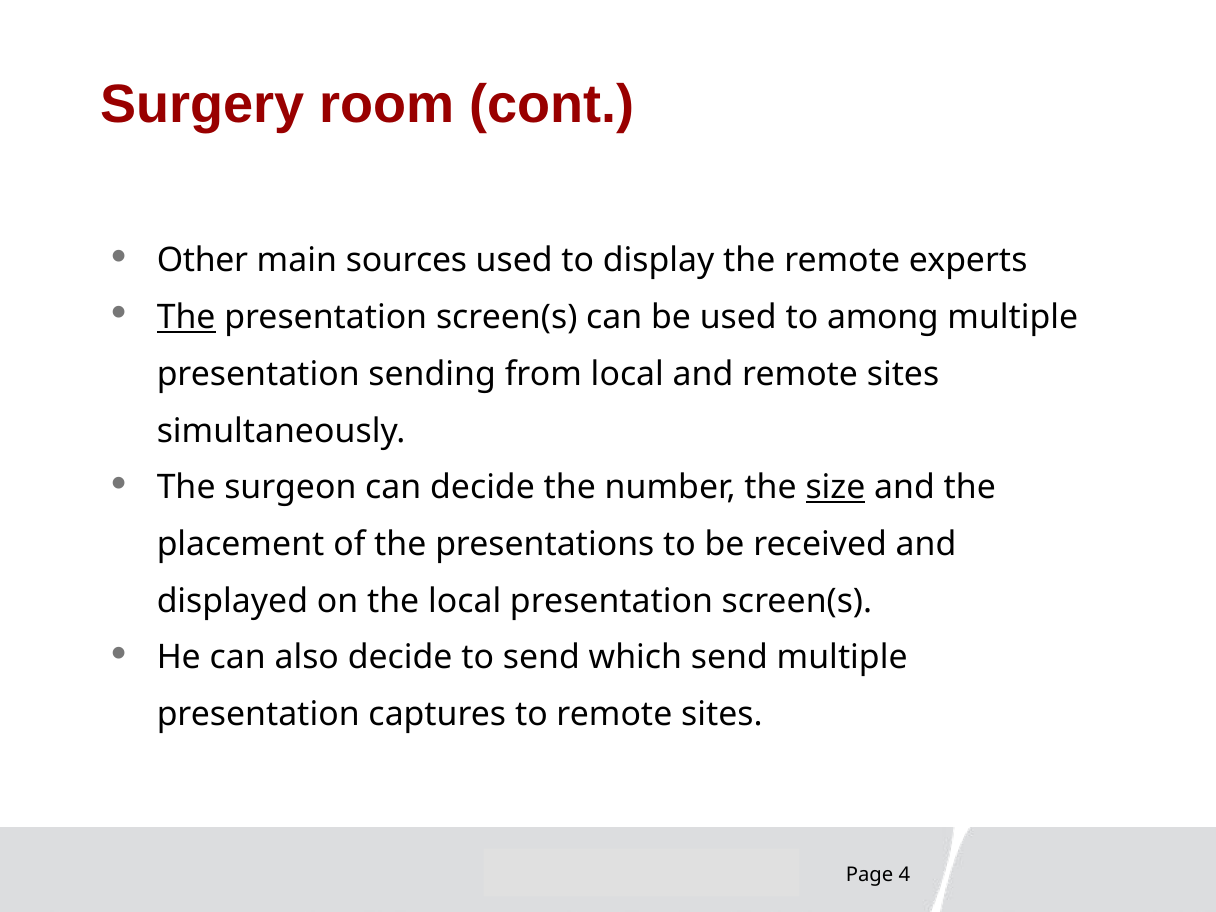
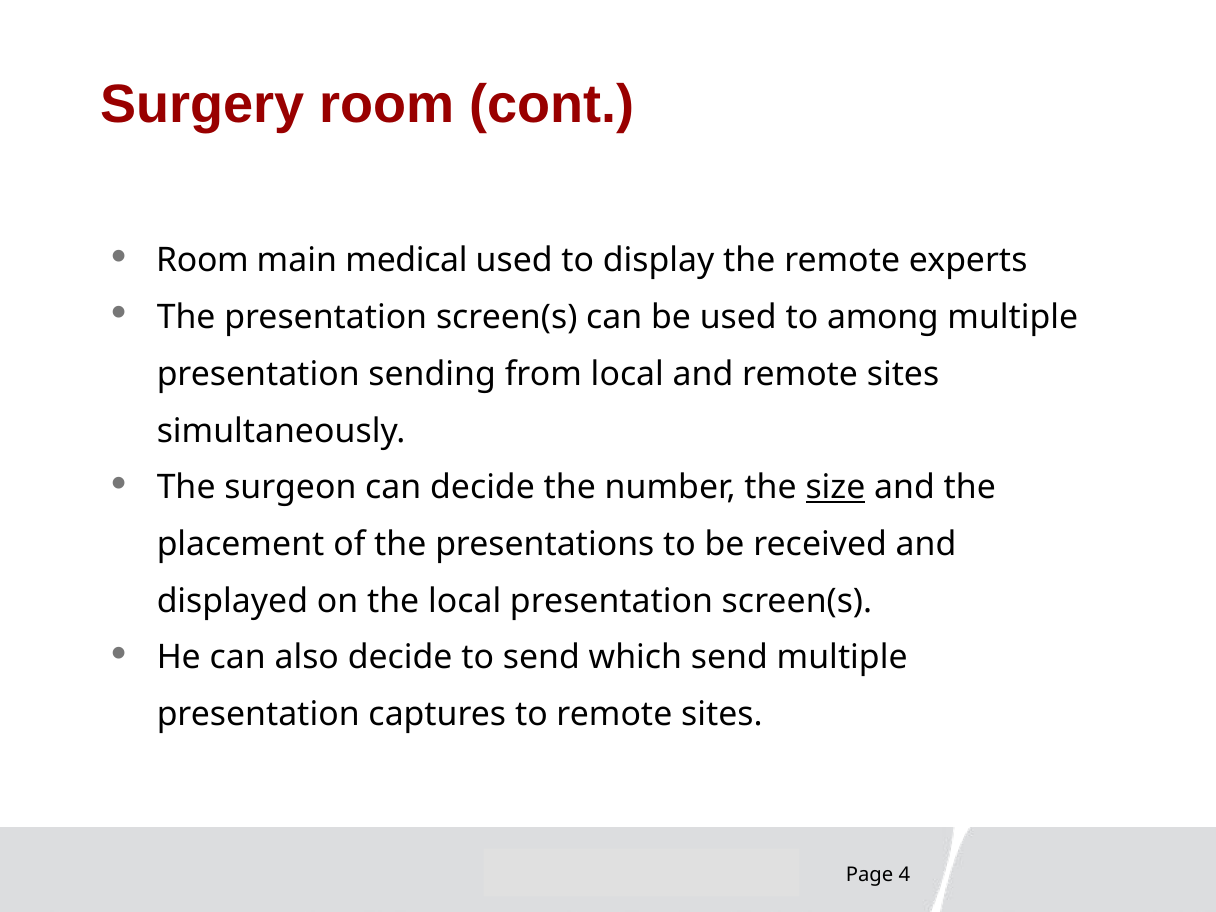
Other: Other -> Room (202, 261)
sources: sources -> medical (407, 261)
The underline: present -> none (186, 317)
